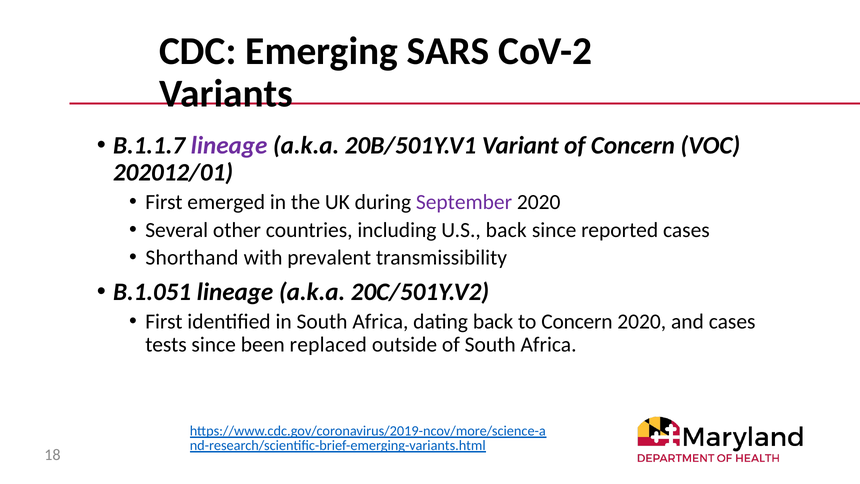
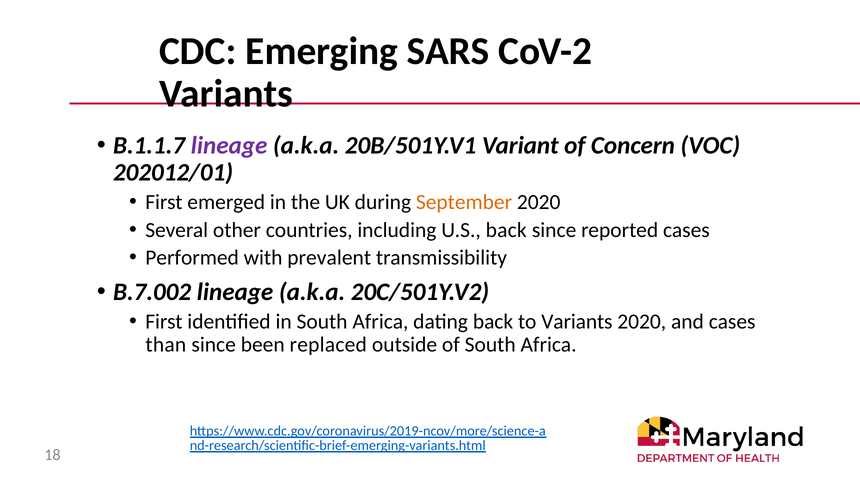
September colour: purple -> orange (464, 202)
Shorthand: Shorthand -> Performed (192, 258)
B.1.051: B.1.051 -> B.7.002 (152, 292)
to Concern: Concern -> Variants (577, 321)
tests: tests -> than (166, 344)
